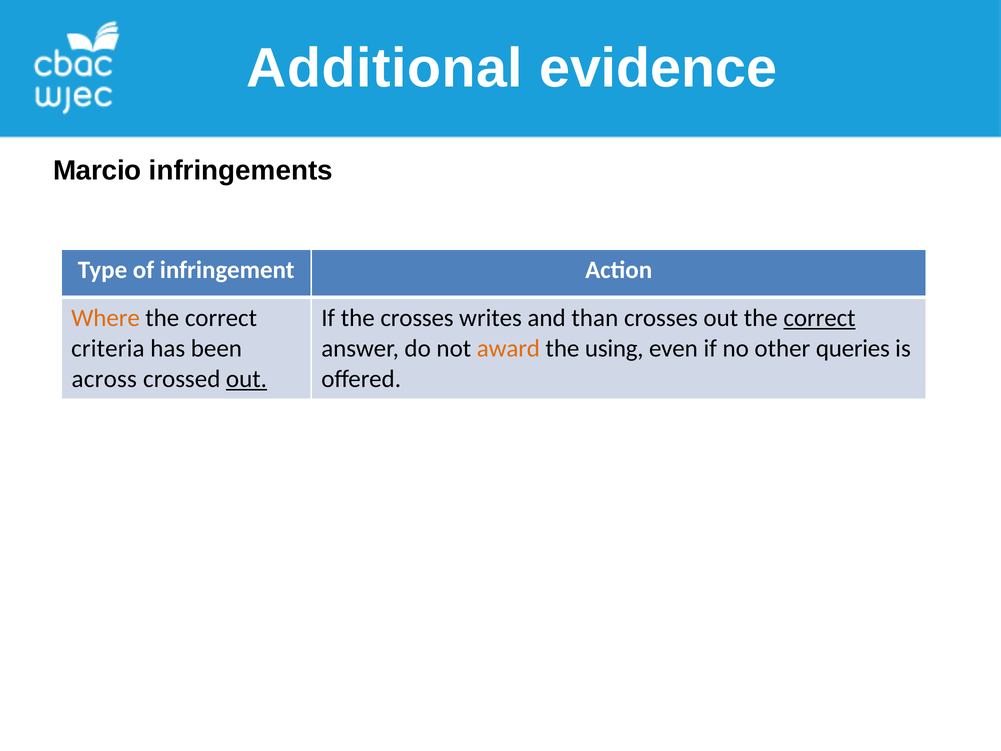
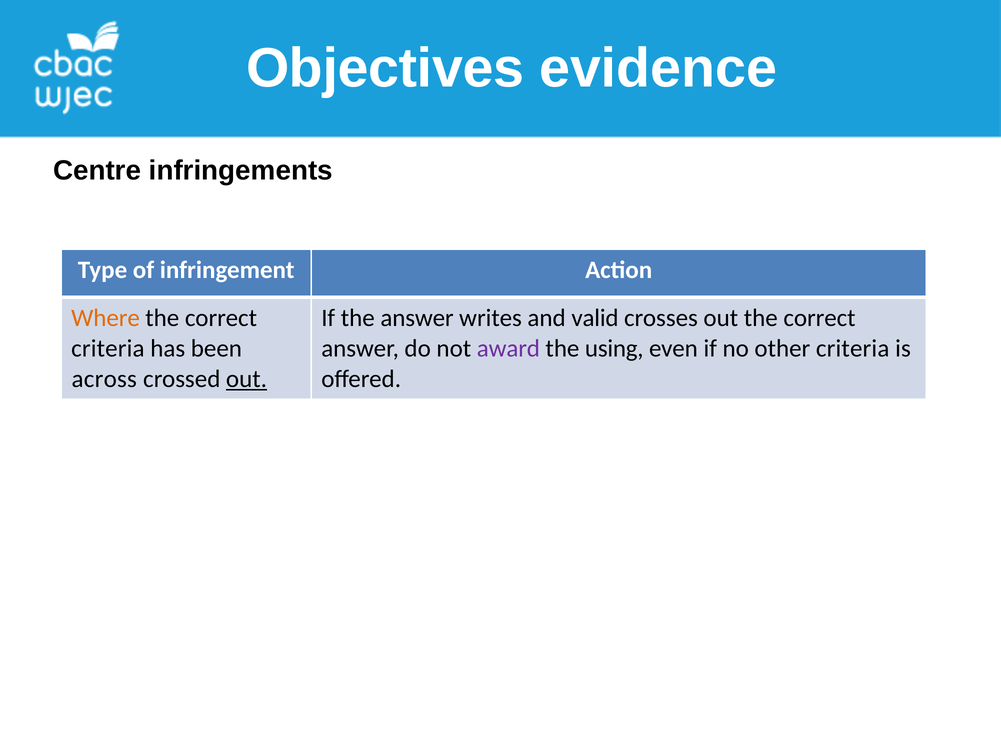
Additional: Additional -> Objectives (385, 68)
Marcio: Marcio -> Centre (97, 170)
the crosses: crosses -> answer (417, 318)
than: than -> valid (595, 318)
correct underline: present -> none (819, 318)
award colour: orange -> purple (508, 348)
other queries: queries -> criteria (853, 348)
